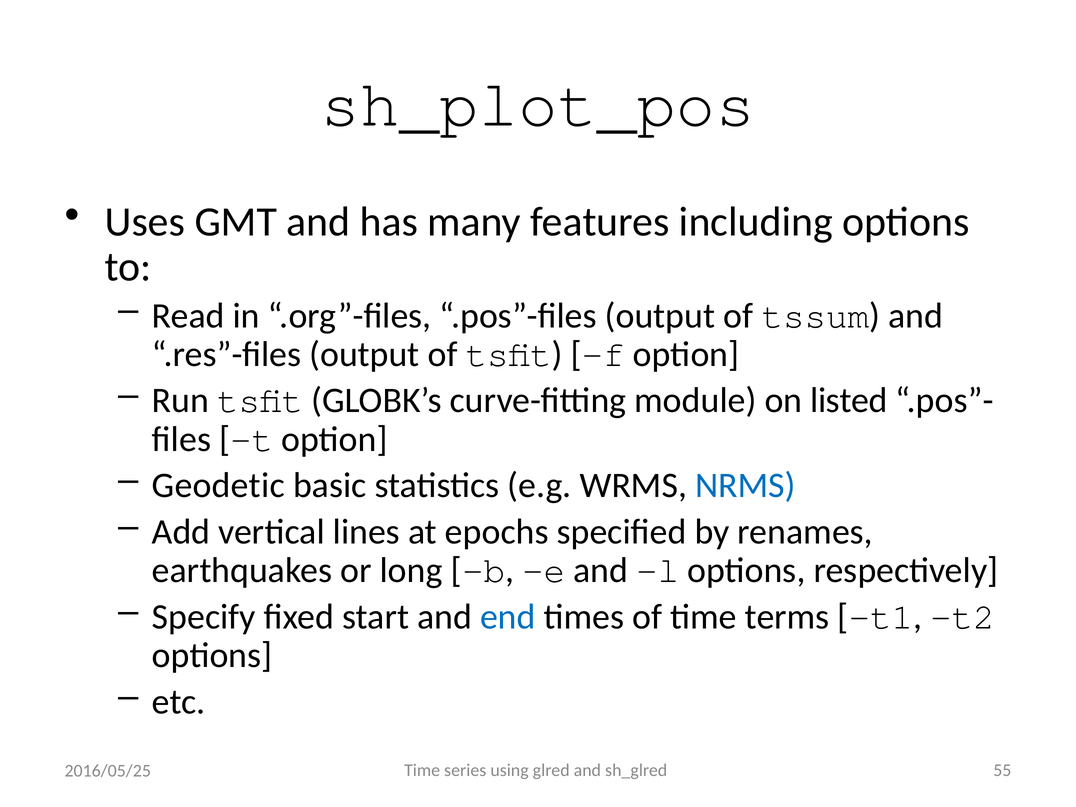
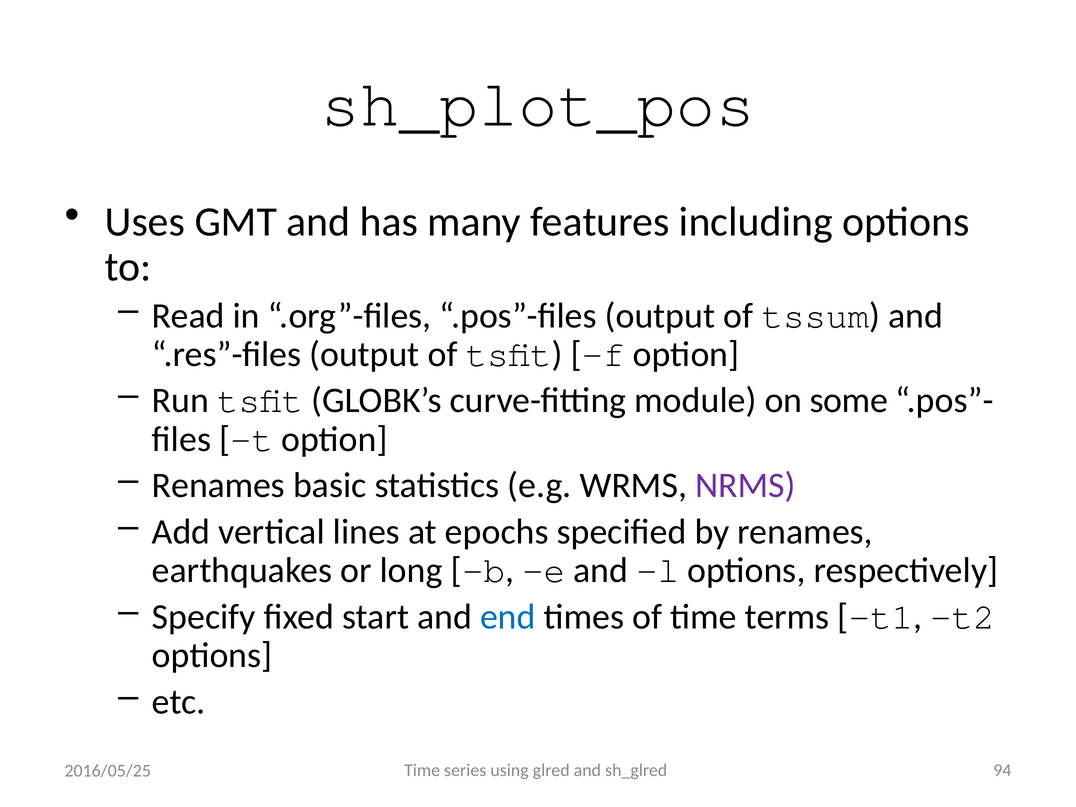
listed: listed -> some (849, 401)
Geodetic: Geodetic -> Renames (218, 486)
NRMS colour: blue -> purple (745, 486)
55: 55 -> 94 (1002, 771)
